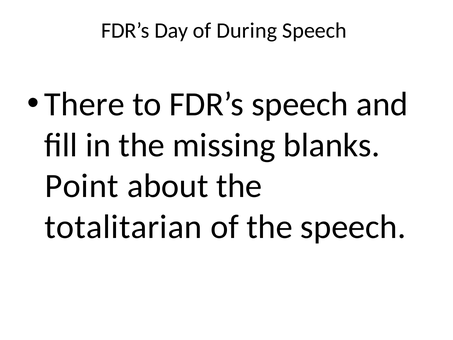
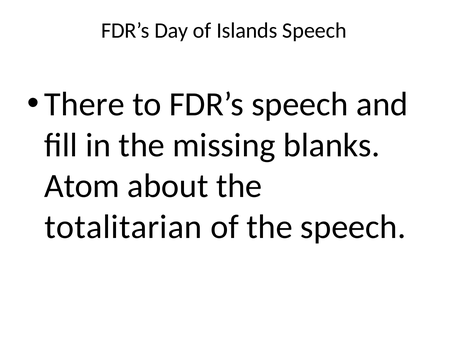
During: During -> Islands (247, 31)
Point: Point -> Atom (82, 186)
